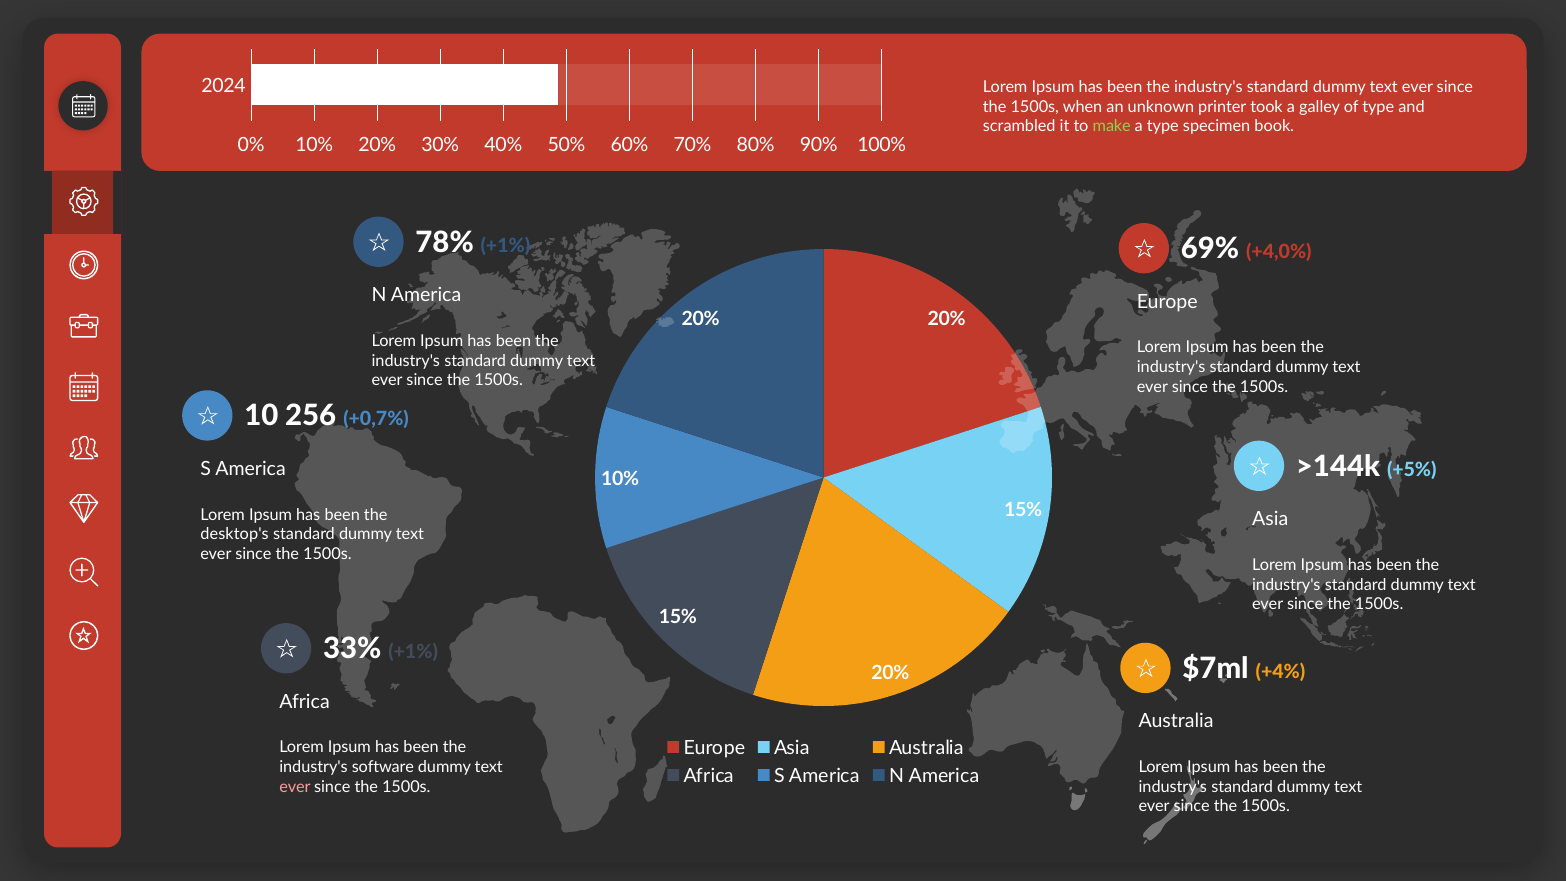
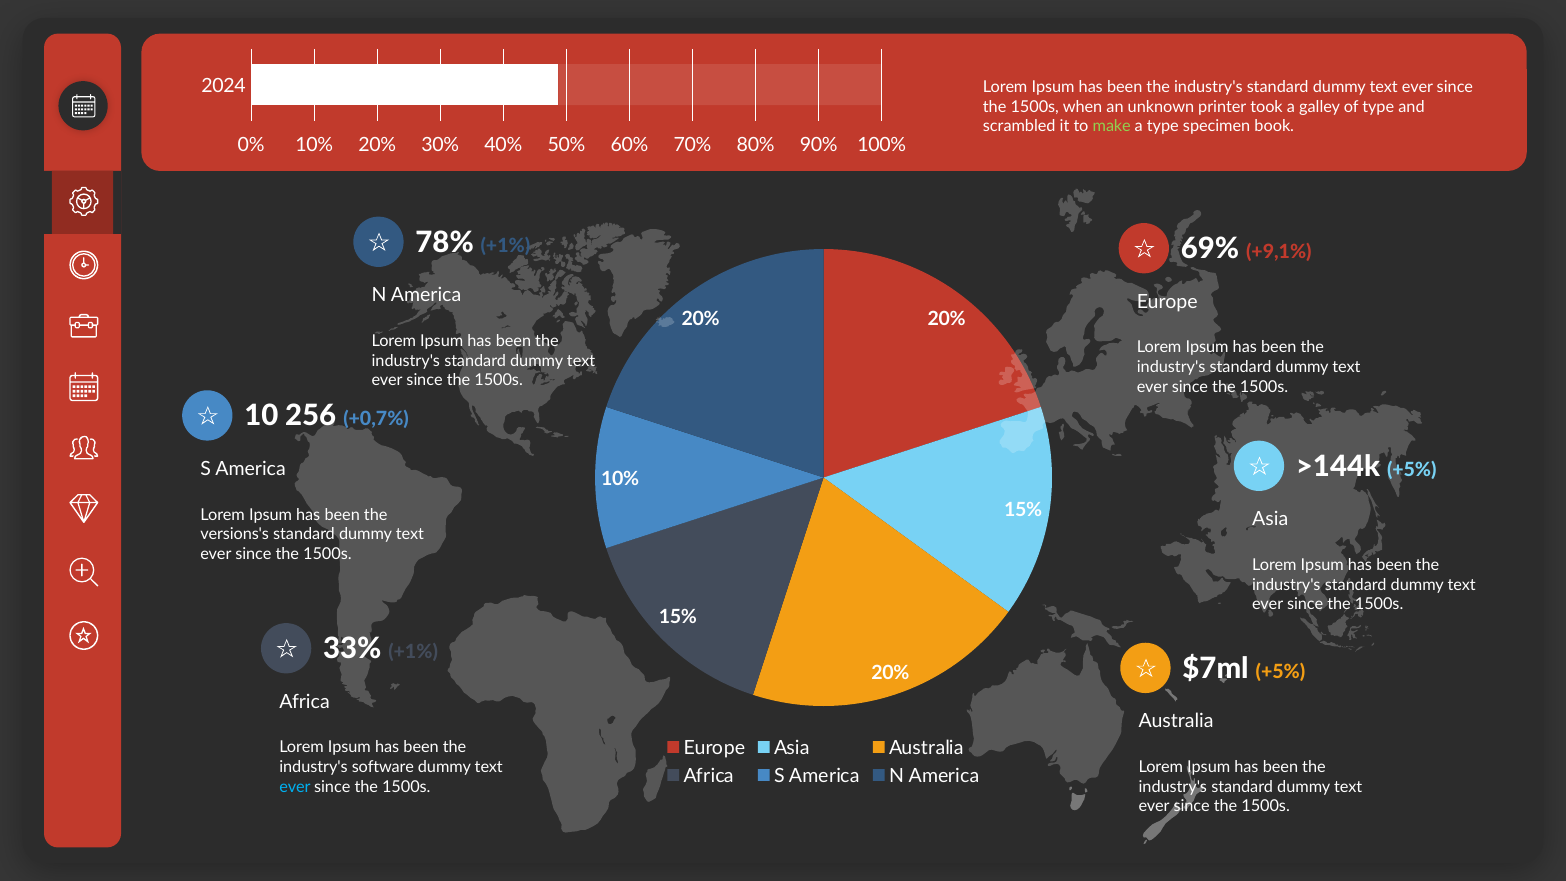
+4,0%: +4,0% -> +9,1% (1279, 252)
desktop's: desktop's -> versions's (235, 534)
$7ml +4%: +4% -> +5% (1280, 672)
ever colour: pink -> light blue (295, 787)
